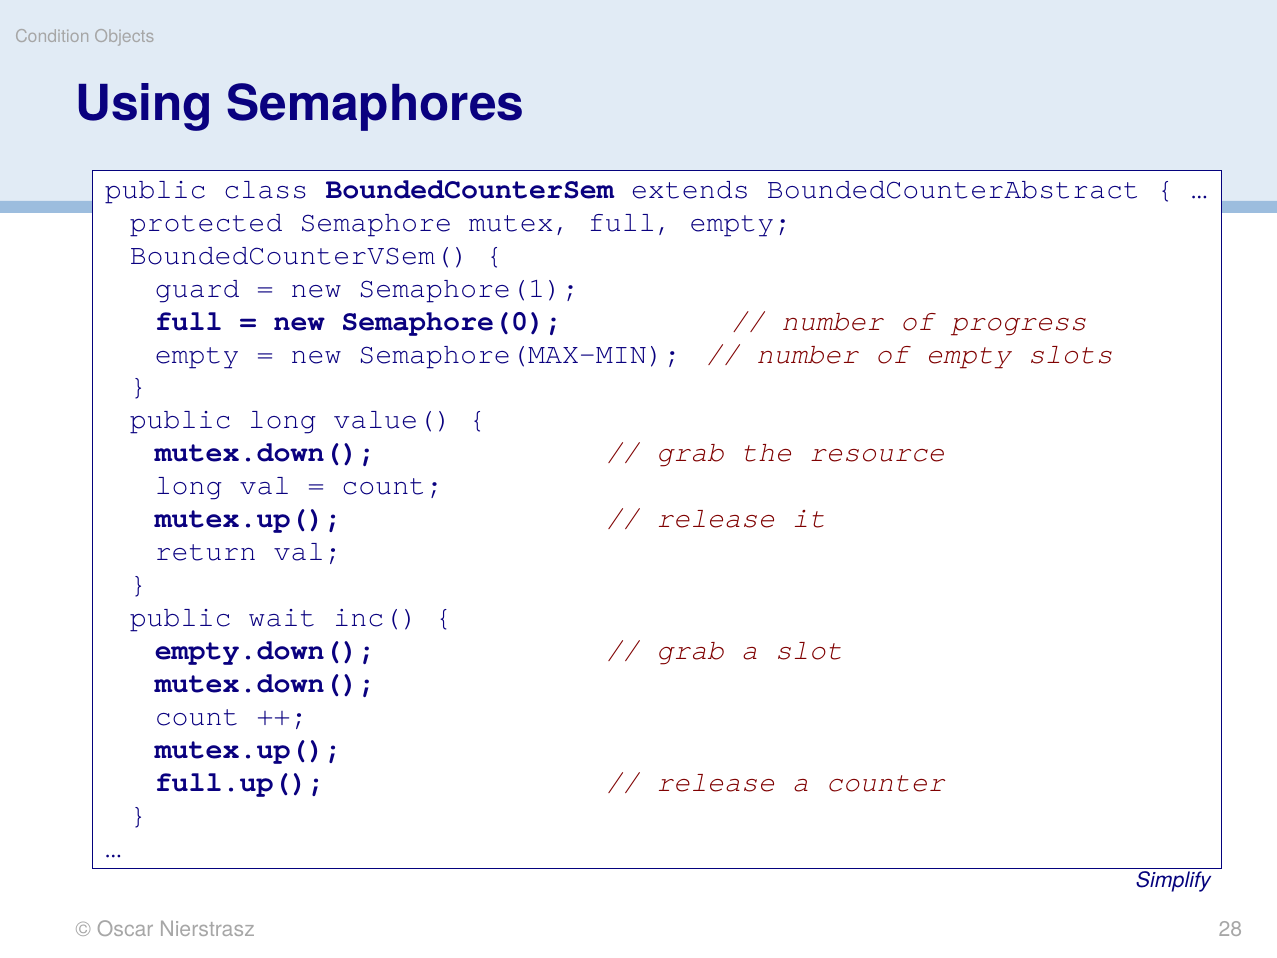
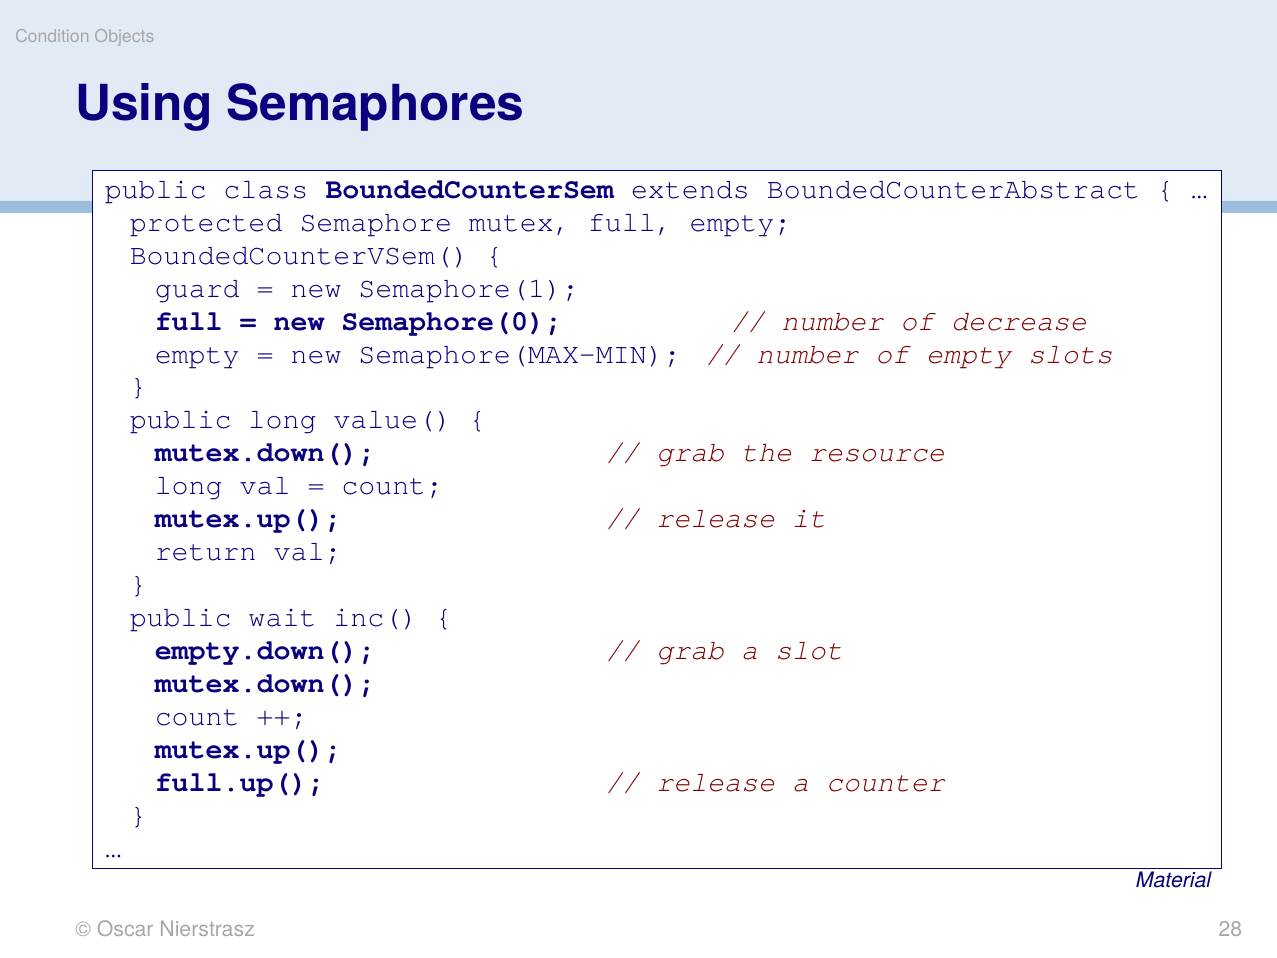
progress: progress -> decrease (1019, 321)
Simplify: Simplify -> Material (1173, 880)
